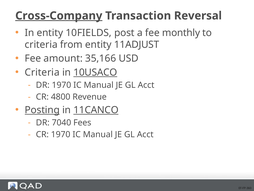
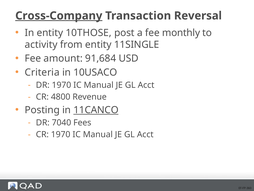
10FIELDS: 10FIELDS -> 10THOSE (89, 33)
criteria: criteria -> activity (41, 45)
11ADJUST: 11ADJUST -> 11SINGLE (137, 45)
35,166: 35,166 -> 91,684 (101, 58)
10USACO underline: present -> none (95, 72)
Posting underline: present -> none (42, 110)
